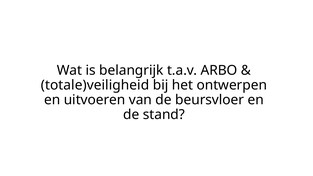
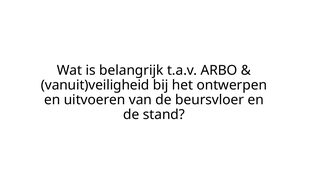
totale)veiligheid: totale)veiligheid -> vanuit)veiligheid (95, 85)
